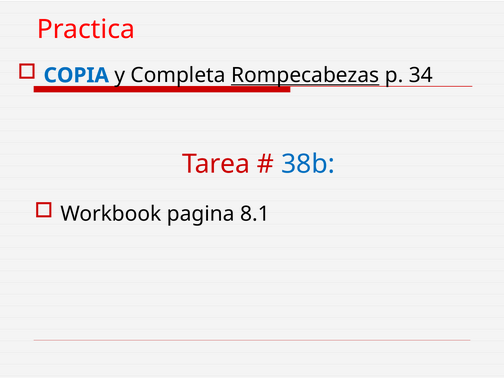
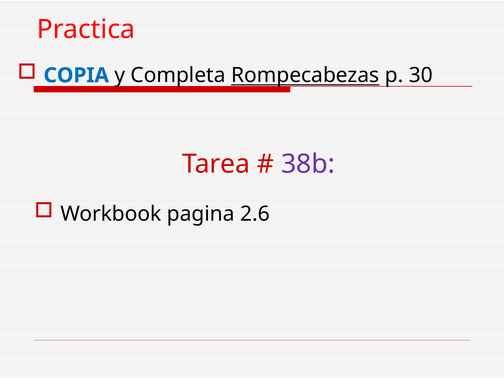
34: 34 -> 30 (421, 75)
38b colour: blue -> purple (308, 164)
8.1: 8.1 -> 2.6 (255, 214)
